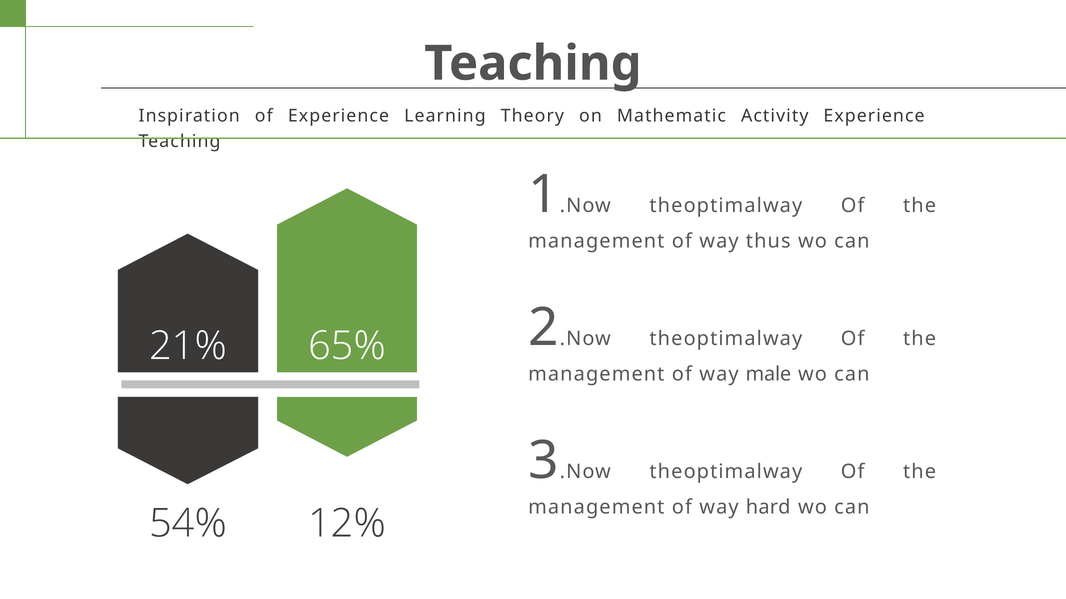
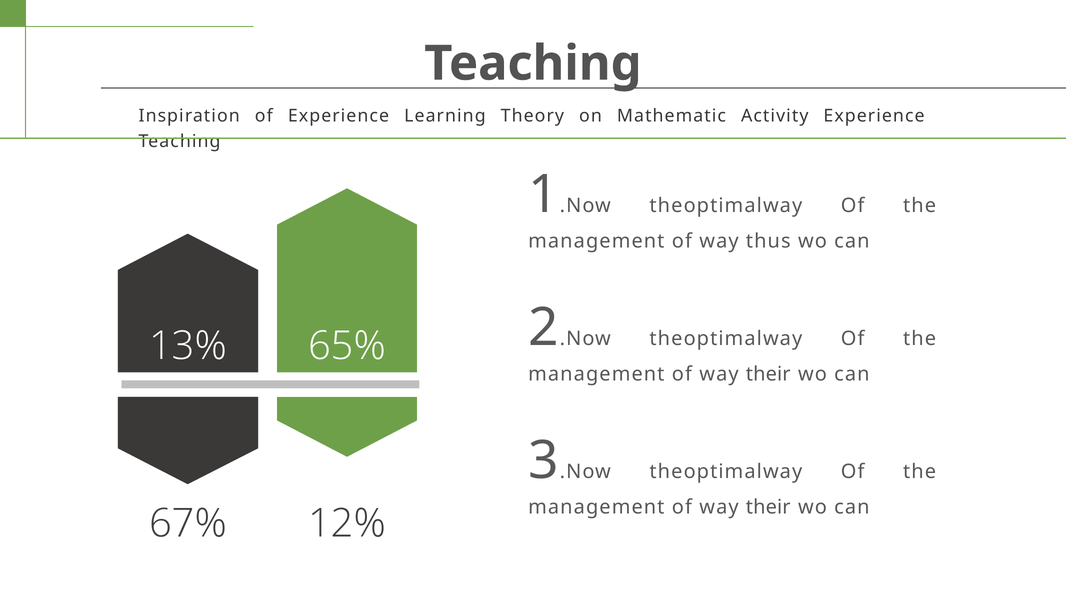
21%: 21% -> 13% (188, 346)
male: male -> their (768, 374)
hard: hard -> their (768, 507)
54%: 54% -> 67% (188, 524)
